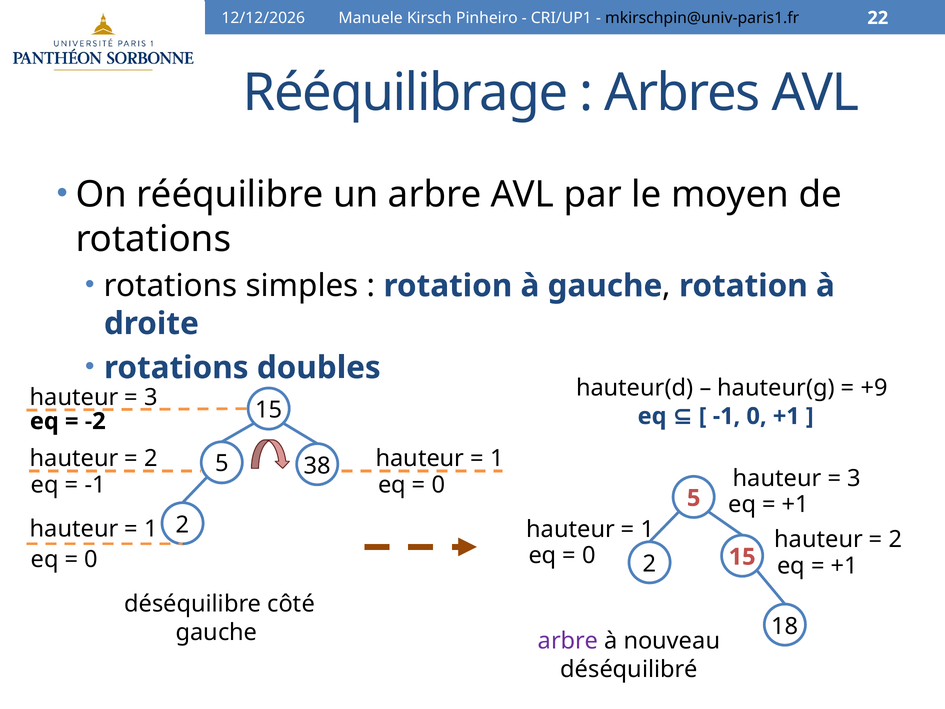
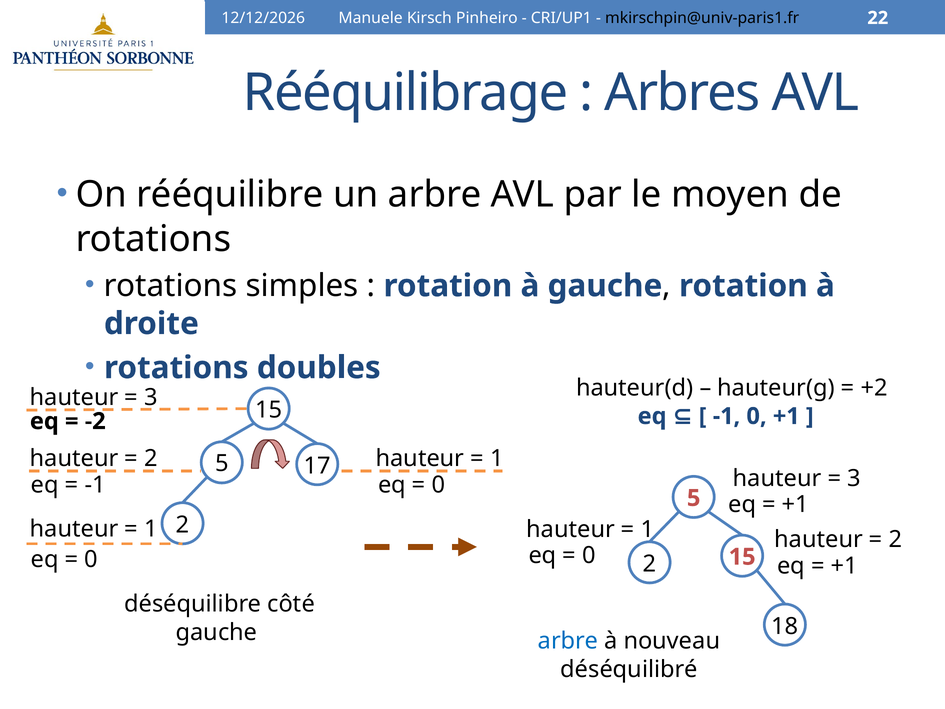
+9: +9 -> +2 (874, 388)
38: 38 -> 17 (317, 466)
arbre colour: purple -> blue (568, 641)
